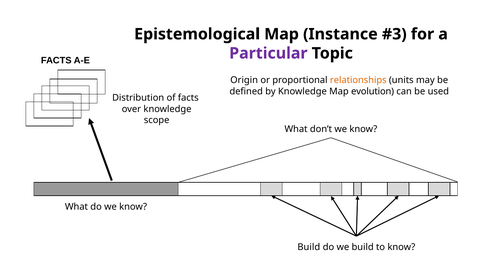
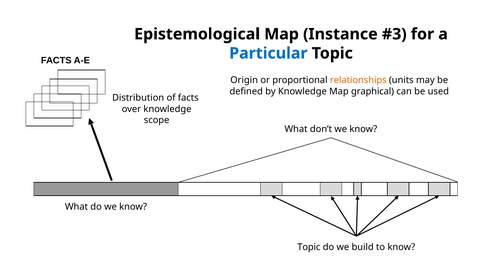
Particular colour: purple -> blue (268, 53)
evolution: evolution -> graphical (373, 92)
Build: Build -> Topic (309, 248)
